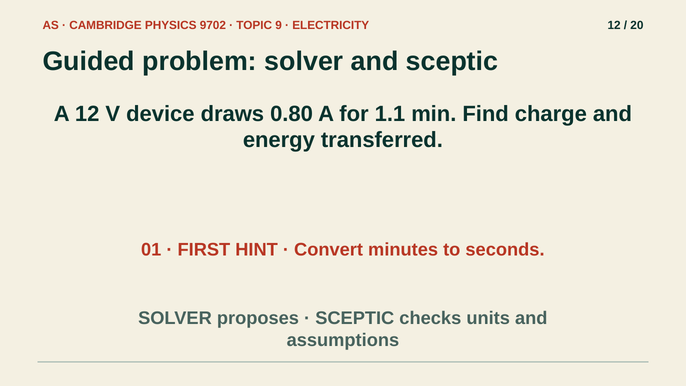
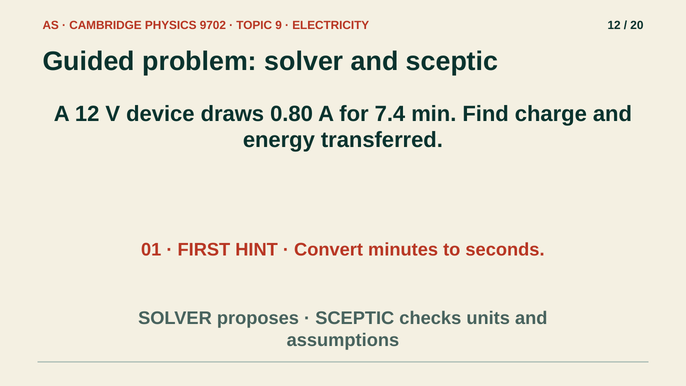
1.1: 1.1 -> 7.4 (390, 114)
